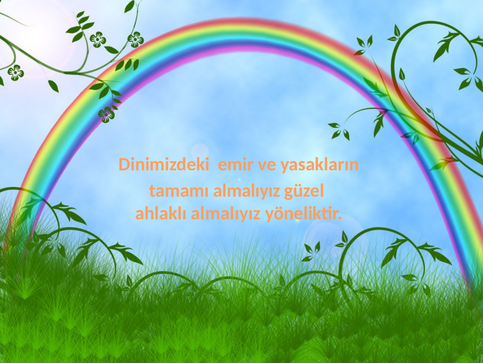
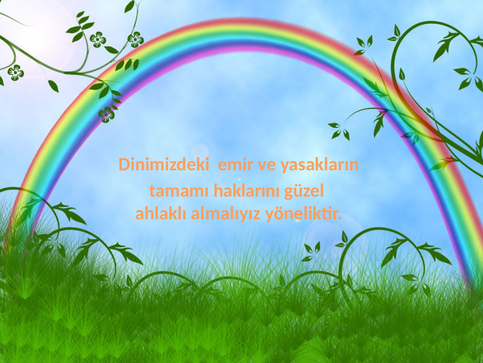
tamamı almalıyız: almalıyız -> haklarını (247, 190)
